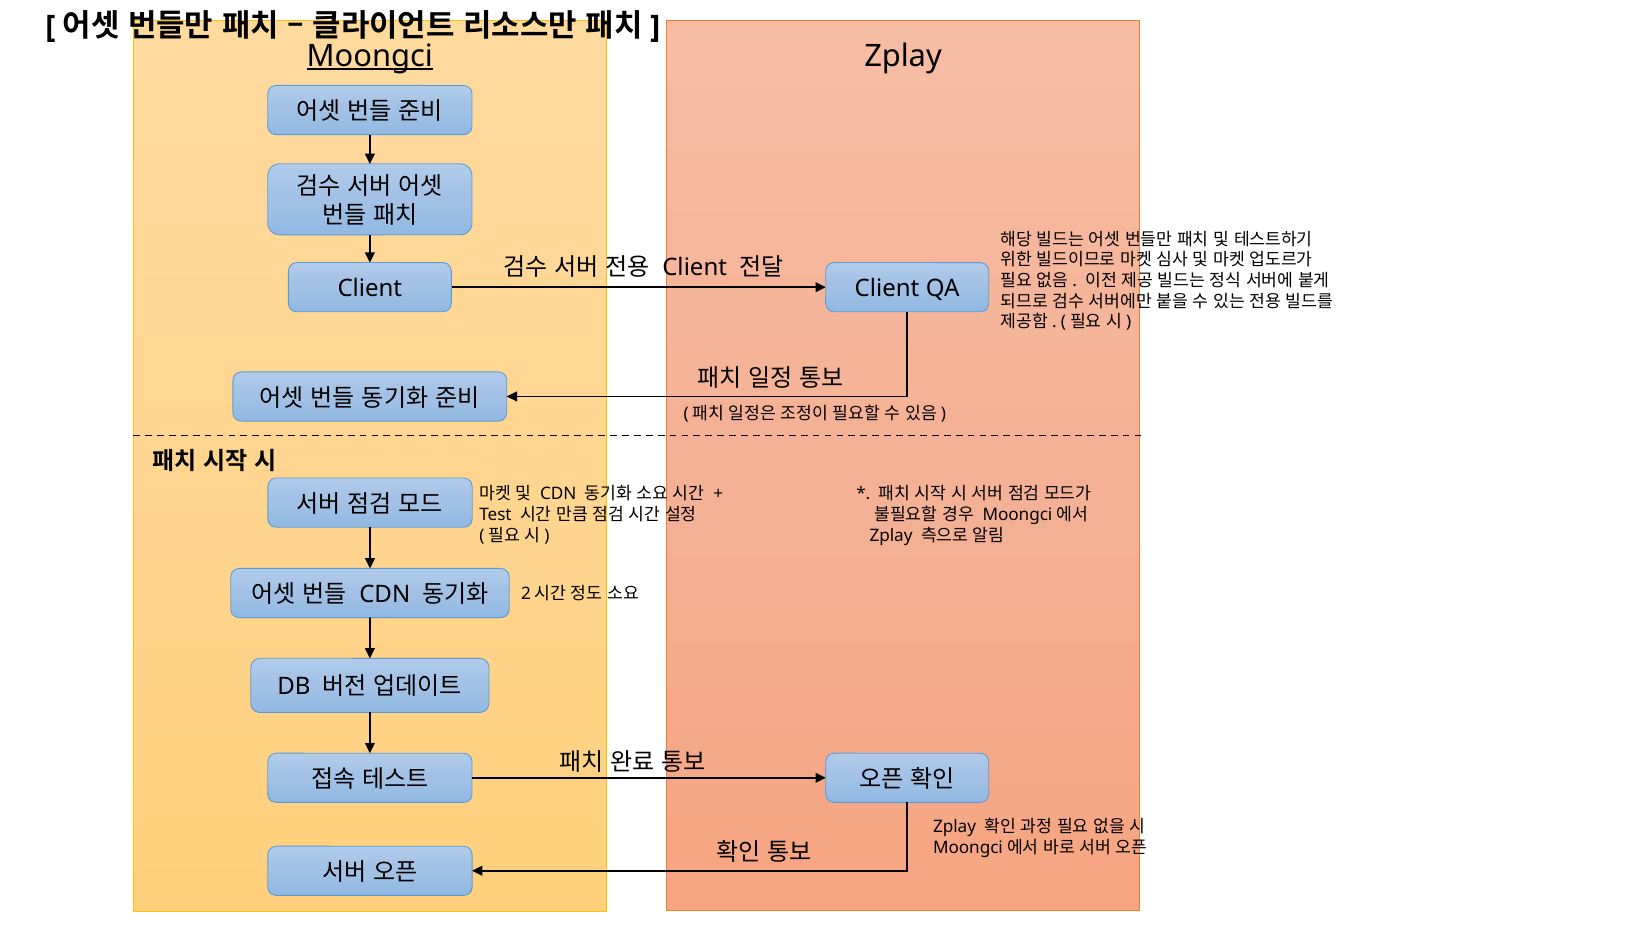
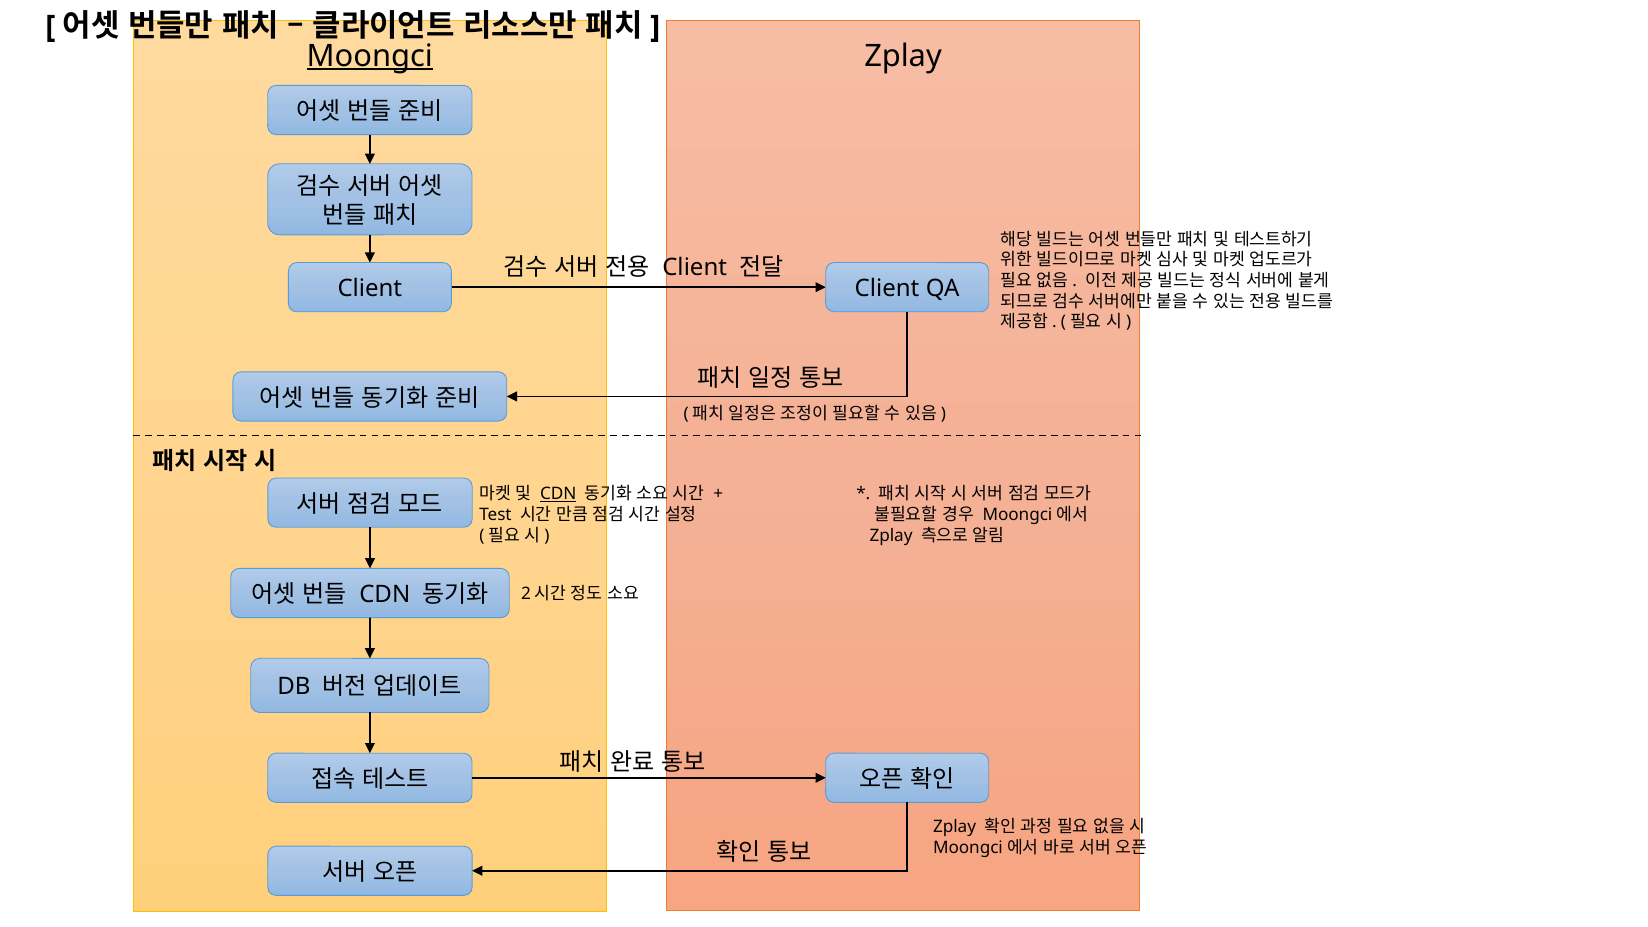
CDN underline: none -> present (558, 494)
